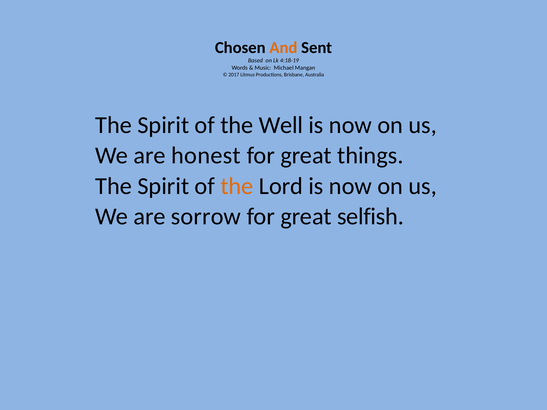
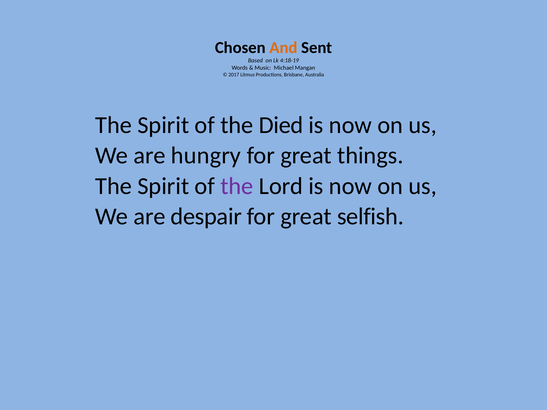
Well: Well -> Died (281, 125)
honest: honest -> hungry (206, 156)
the colour: orange -> purple (237, 186)
sorrow: sorrow -> despair (206, 217)
